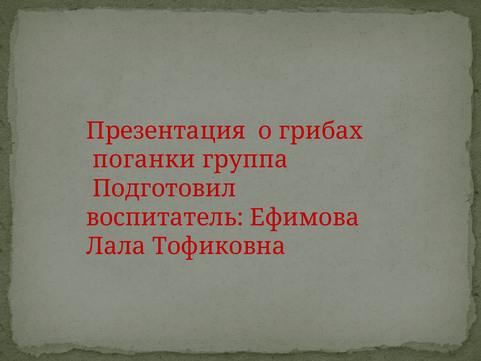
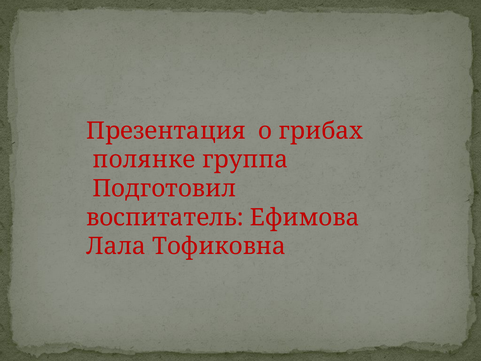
поганки: поганки -> полянке (144, 160)
